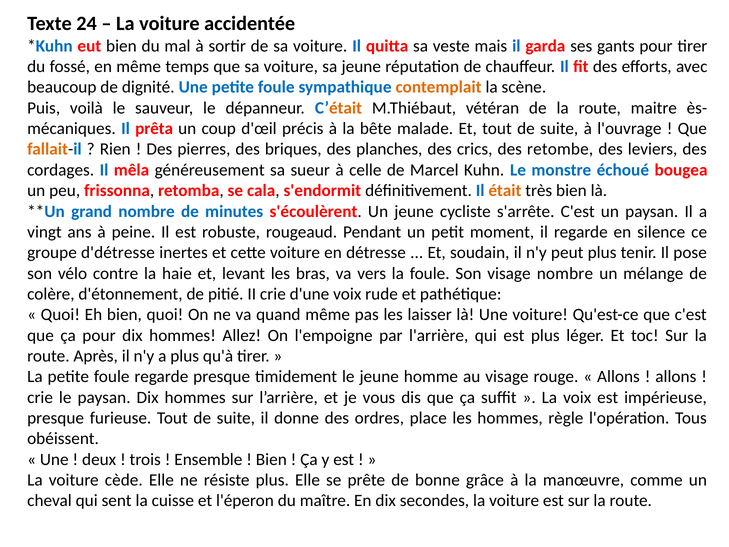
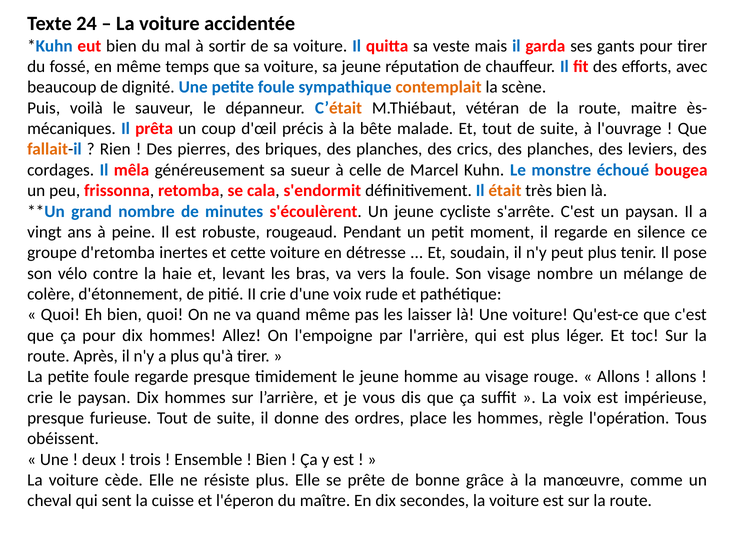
crics des retombe: retombe -> planches (560, 149)
d'détresse: d'détresse -> d'retomba (118, 253)
